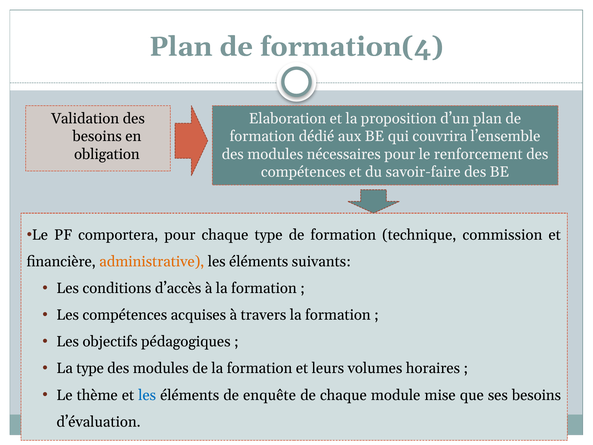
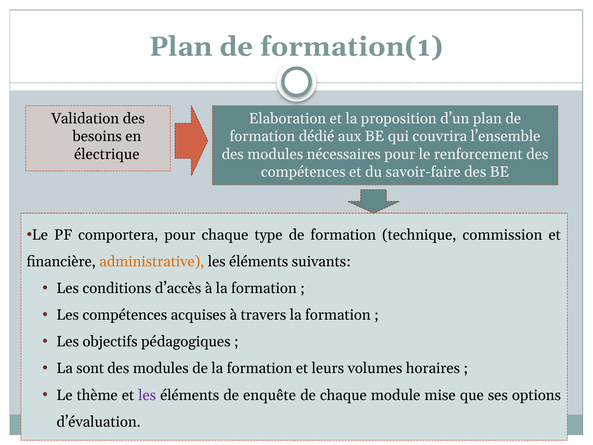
formation(4: formation(4 -> formation(1 (351, 47)
obligation: obligation -> électrique (107, 154)
La type: type -> sont (90, 368)
les colour: blue -> purple (147, 395)
ses besoins: besoins -> options (536, 395)
